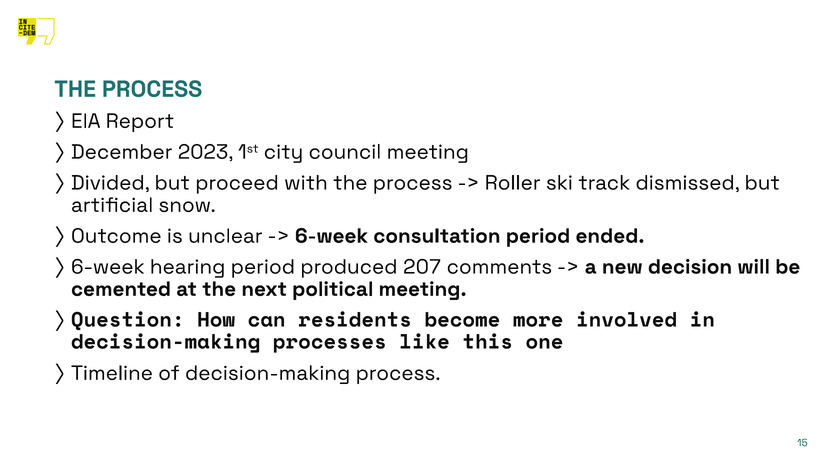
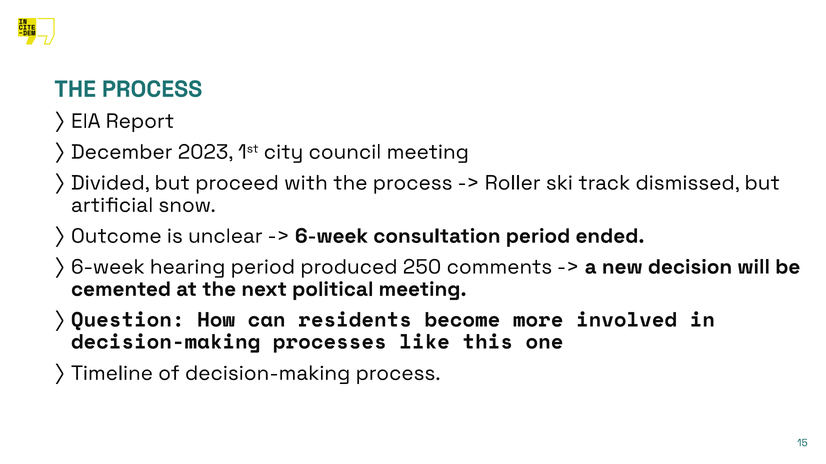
207: 207 -> 250 (422, 267)
